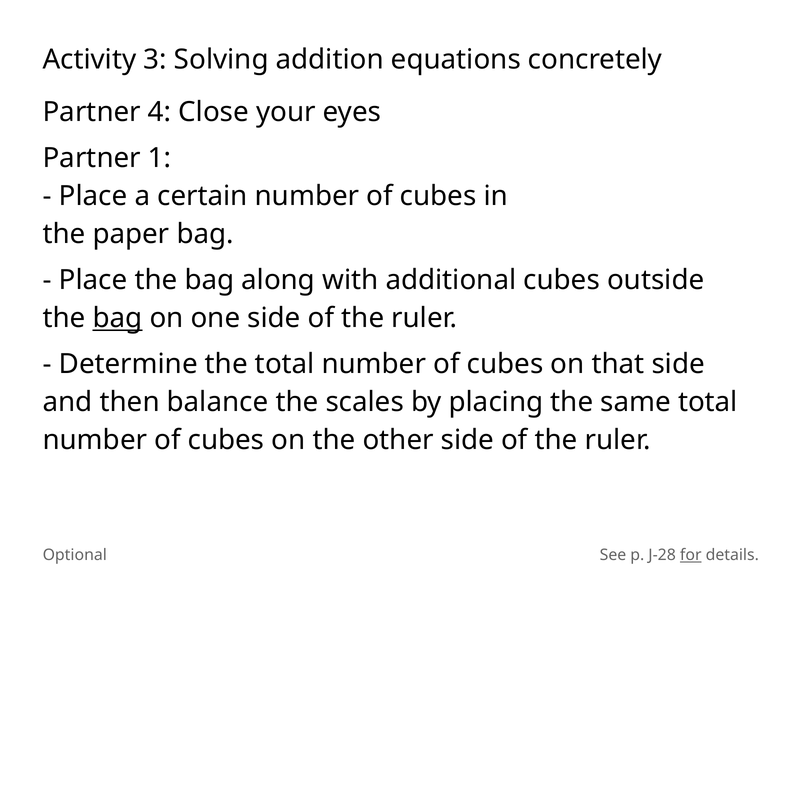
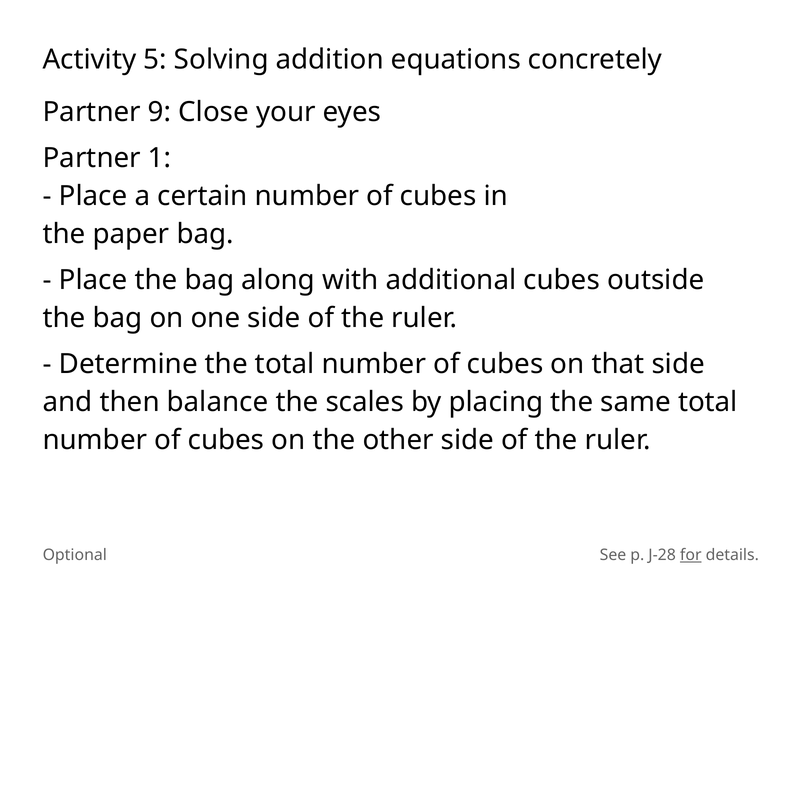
3: 3 -> 5 (155, 60)
4: 4 -> 9 (160, 112)
bag underline: present -> none (118, 318)
